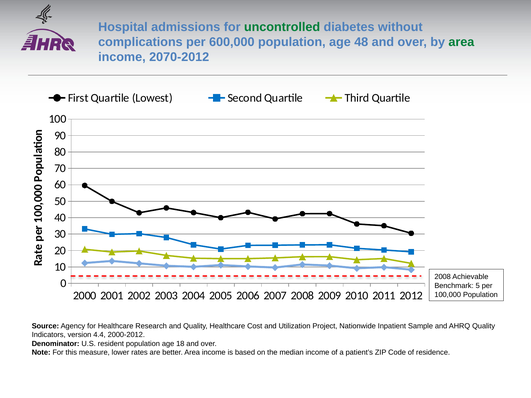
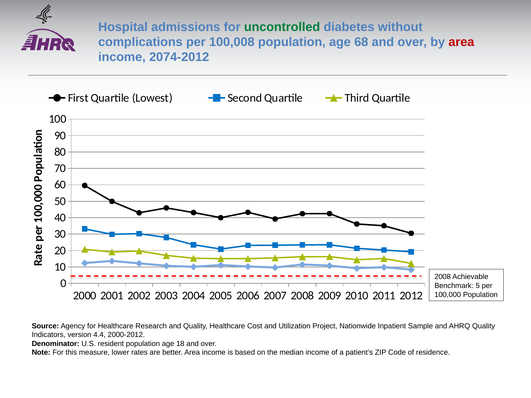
600,000: 600,000 -> 100,008 (232, 42)
48: 48 -> 68 (361, 42)
area colour: green -> red (461, 42)
2070-2012: 2070-2012 -> 2074-2012 (179, 57)
